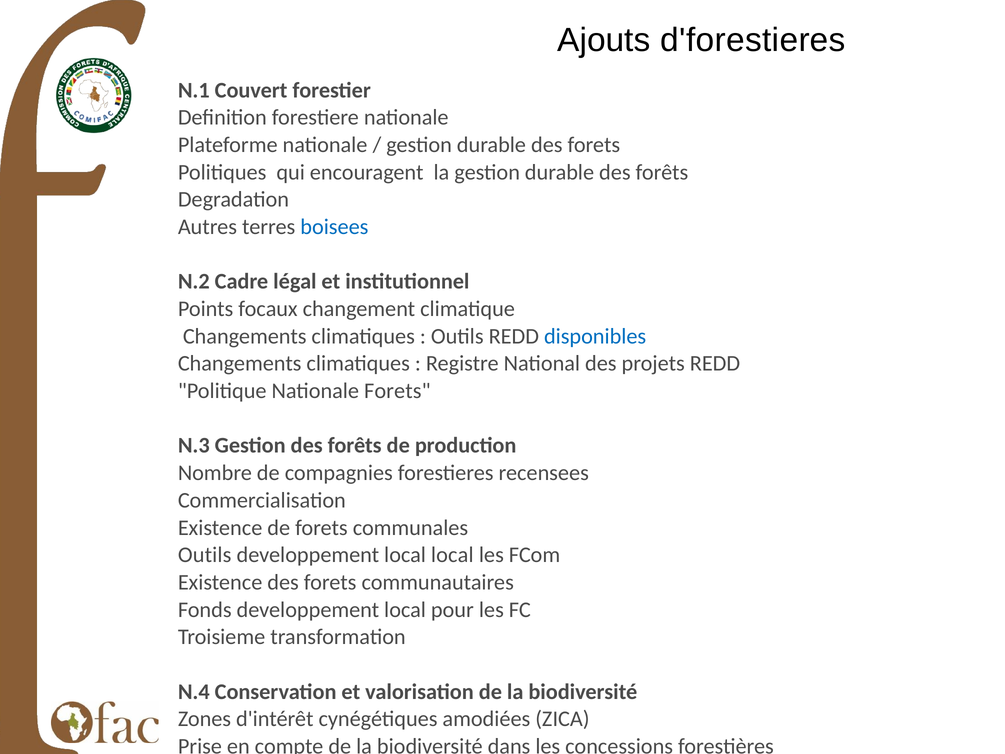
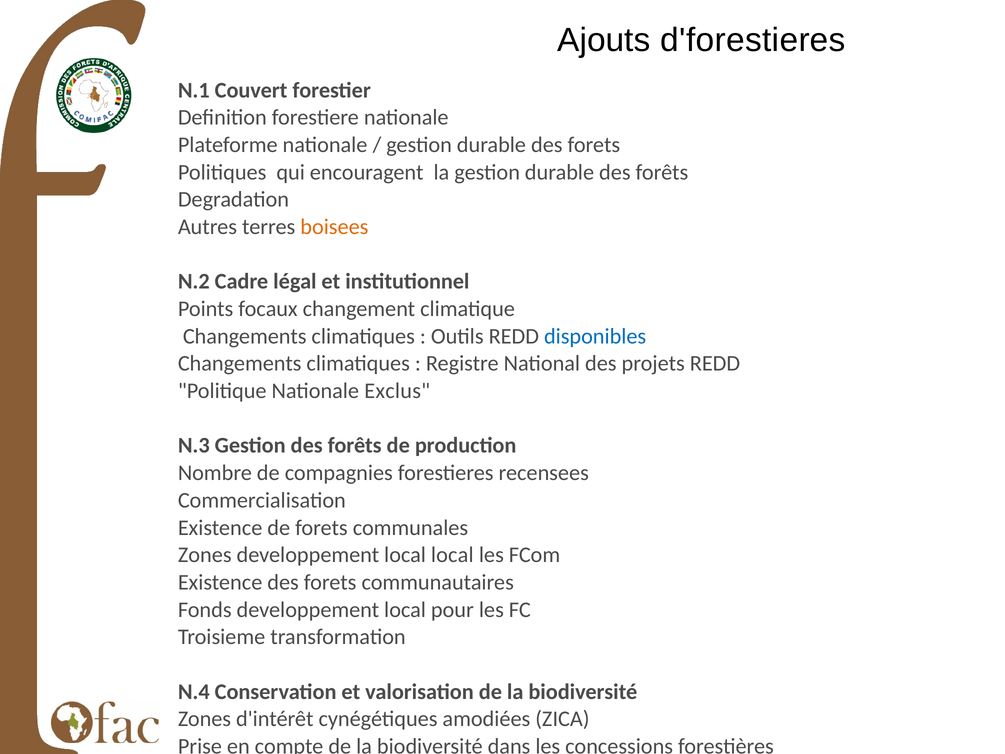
boisees colour: blue -> orange (334, 227)
Nationale Forets: Forets -> Exclus (397, 391)
Outils: Outils -> Zones (205, 555)
